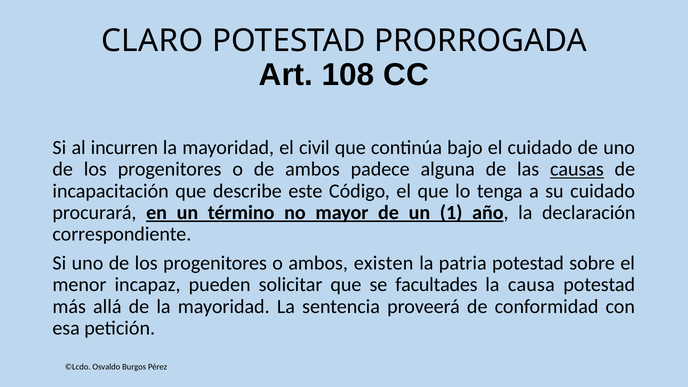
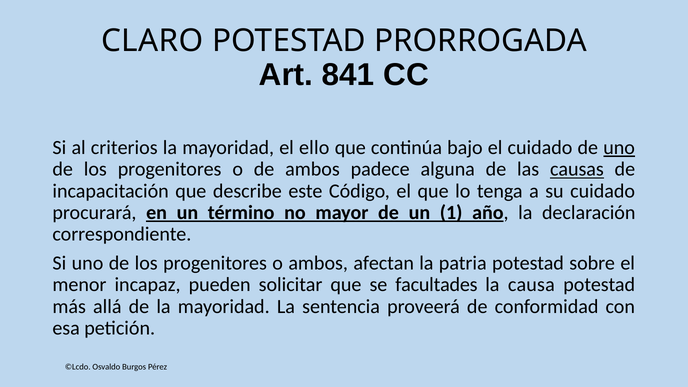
108: 108 -> 841 (348, 75)
incurren: incurren -> criterios (124, 148)
civil: civil -> ello (314, 148)
uno underline: none -> present (619, 148)
existen: existen -> afectan (384, 263)
